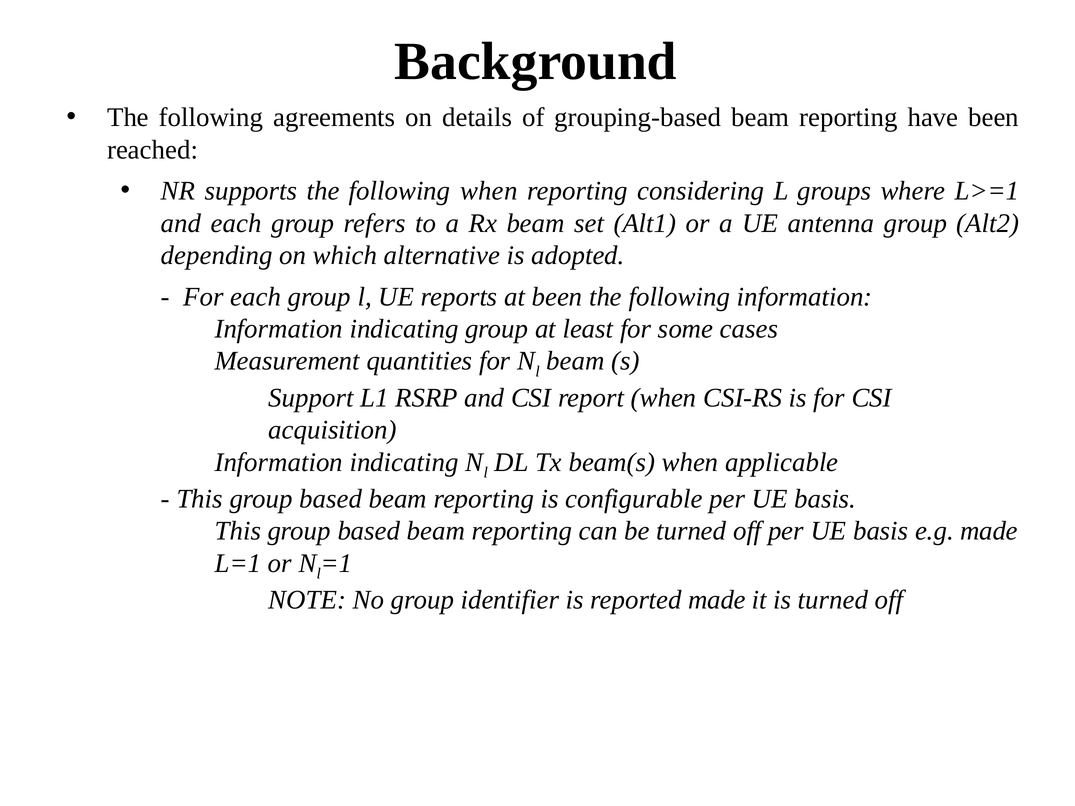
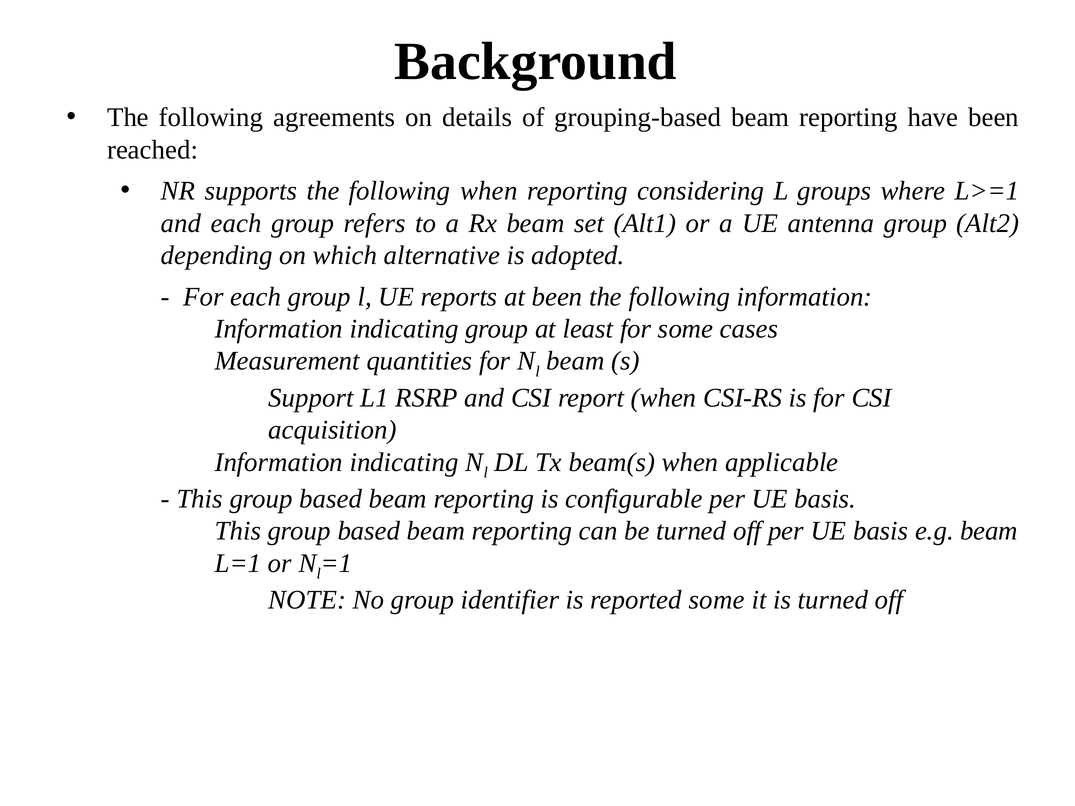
e.g made: made -> beam (989, 531)
reported made: made -> some (717, 600)
